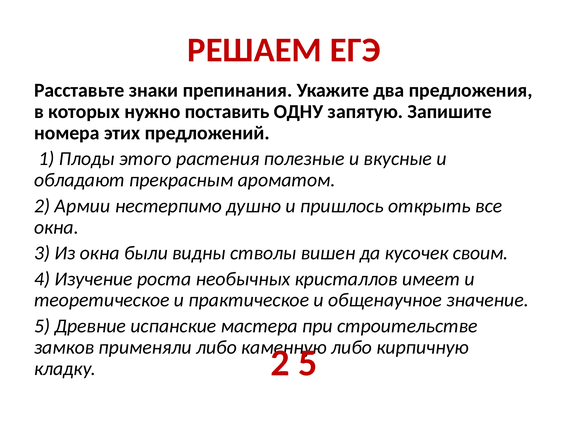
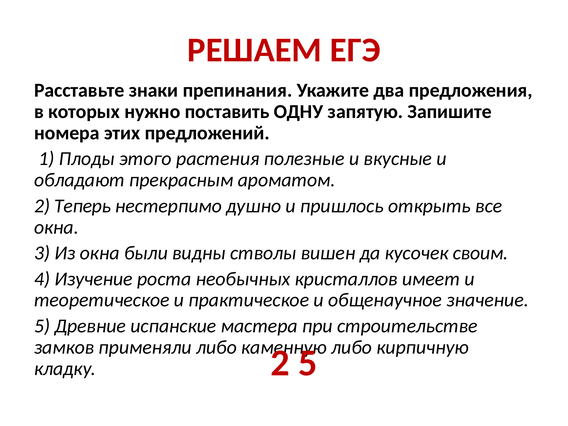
Армии: Армии -> Теперь (83, 206)
